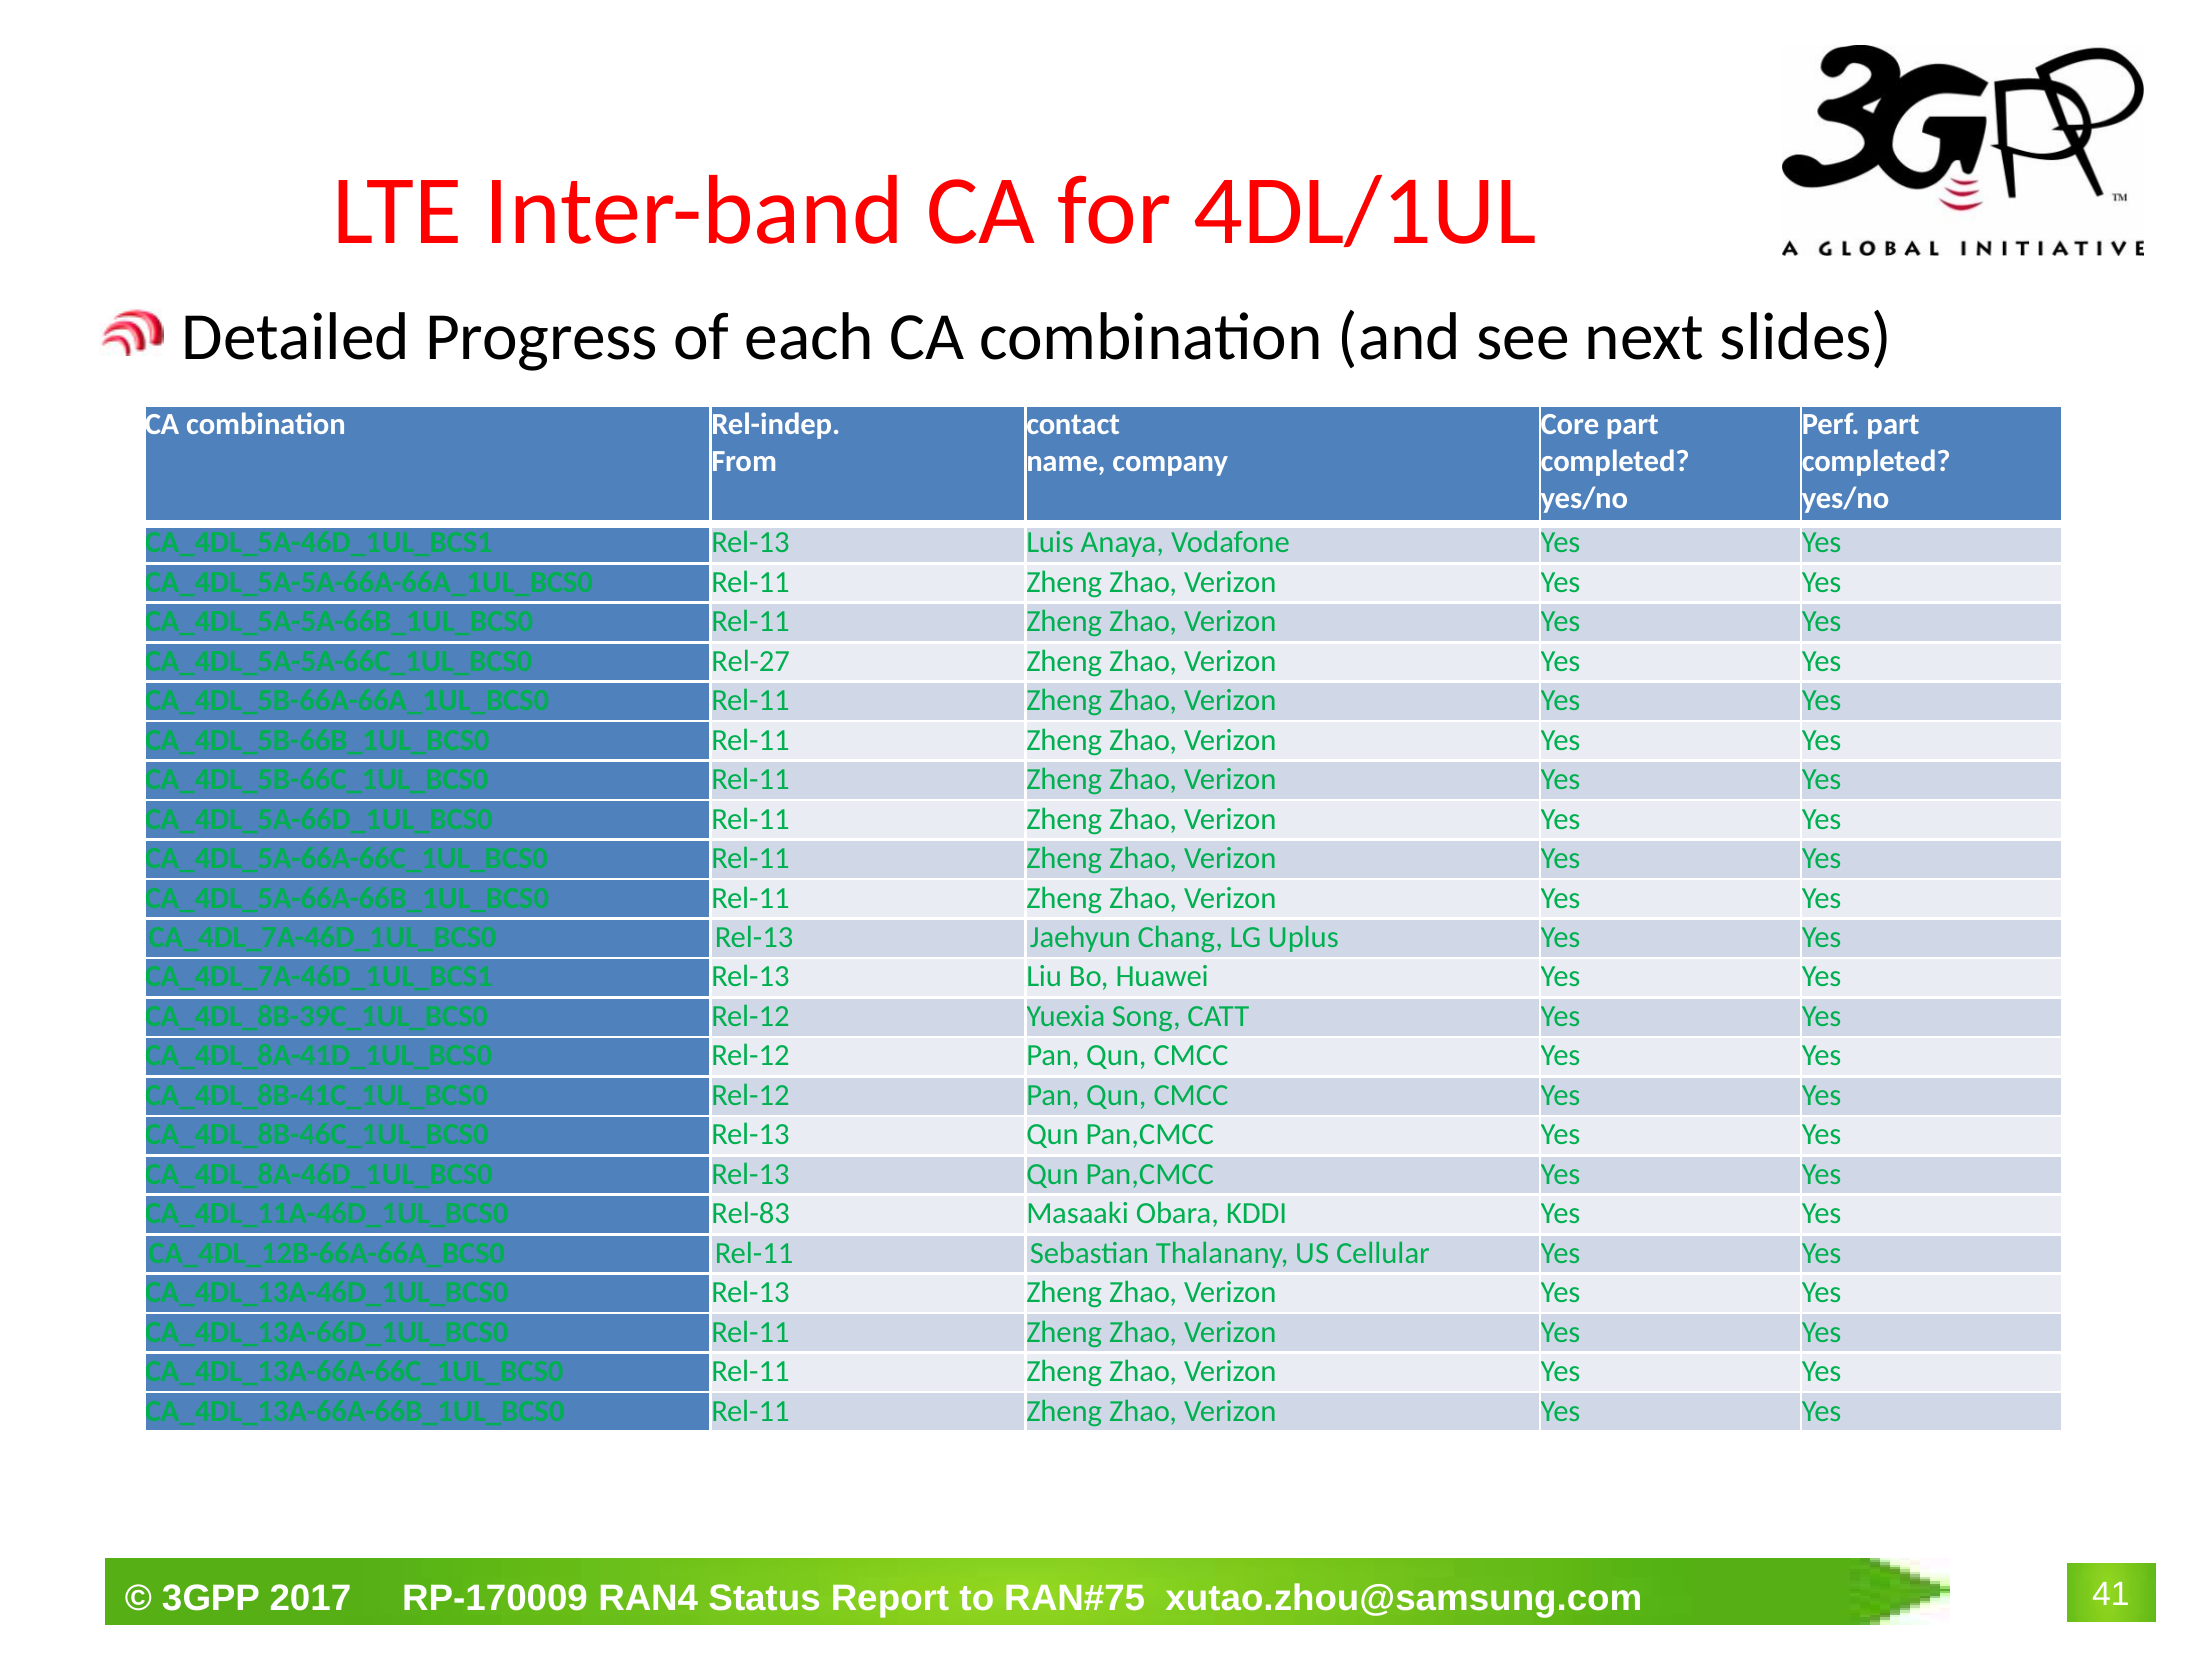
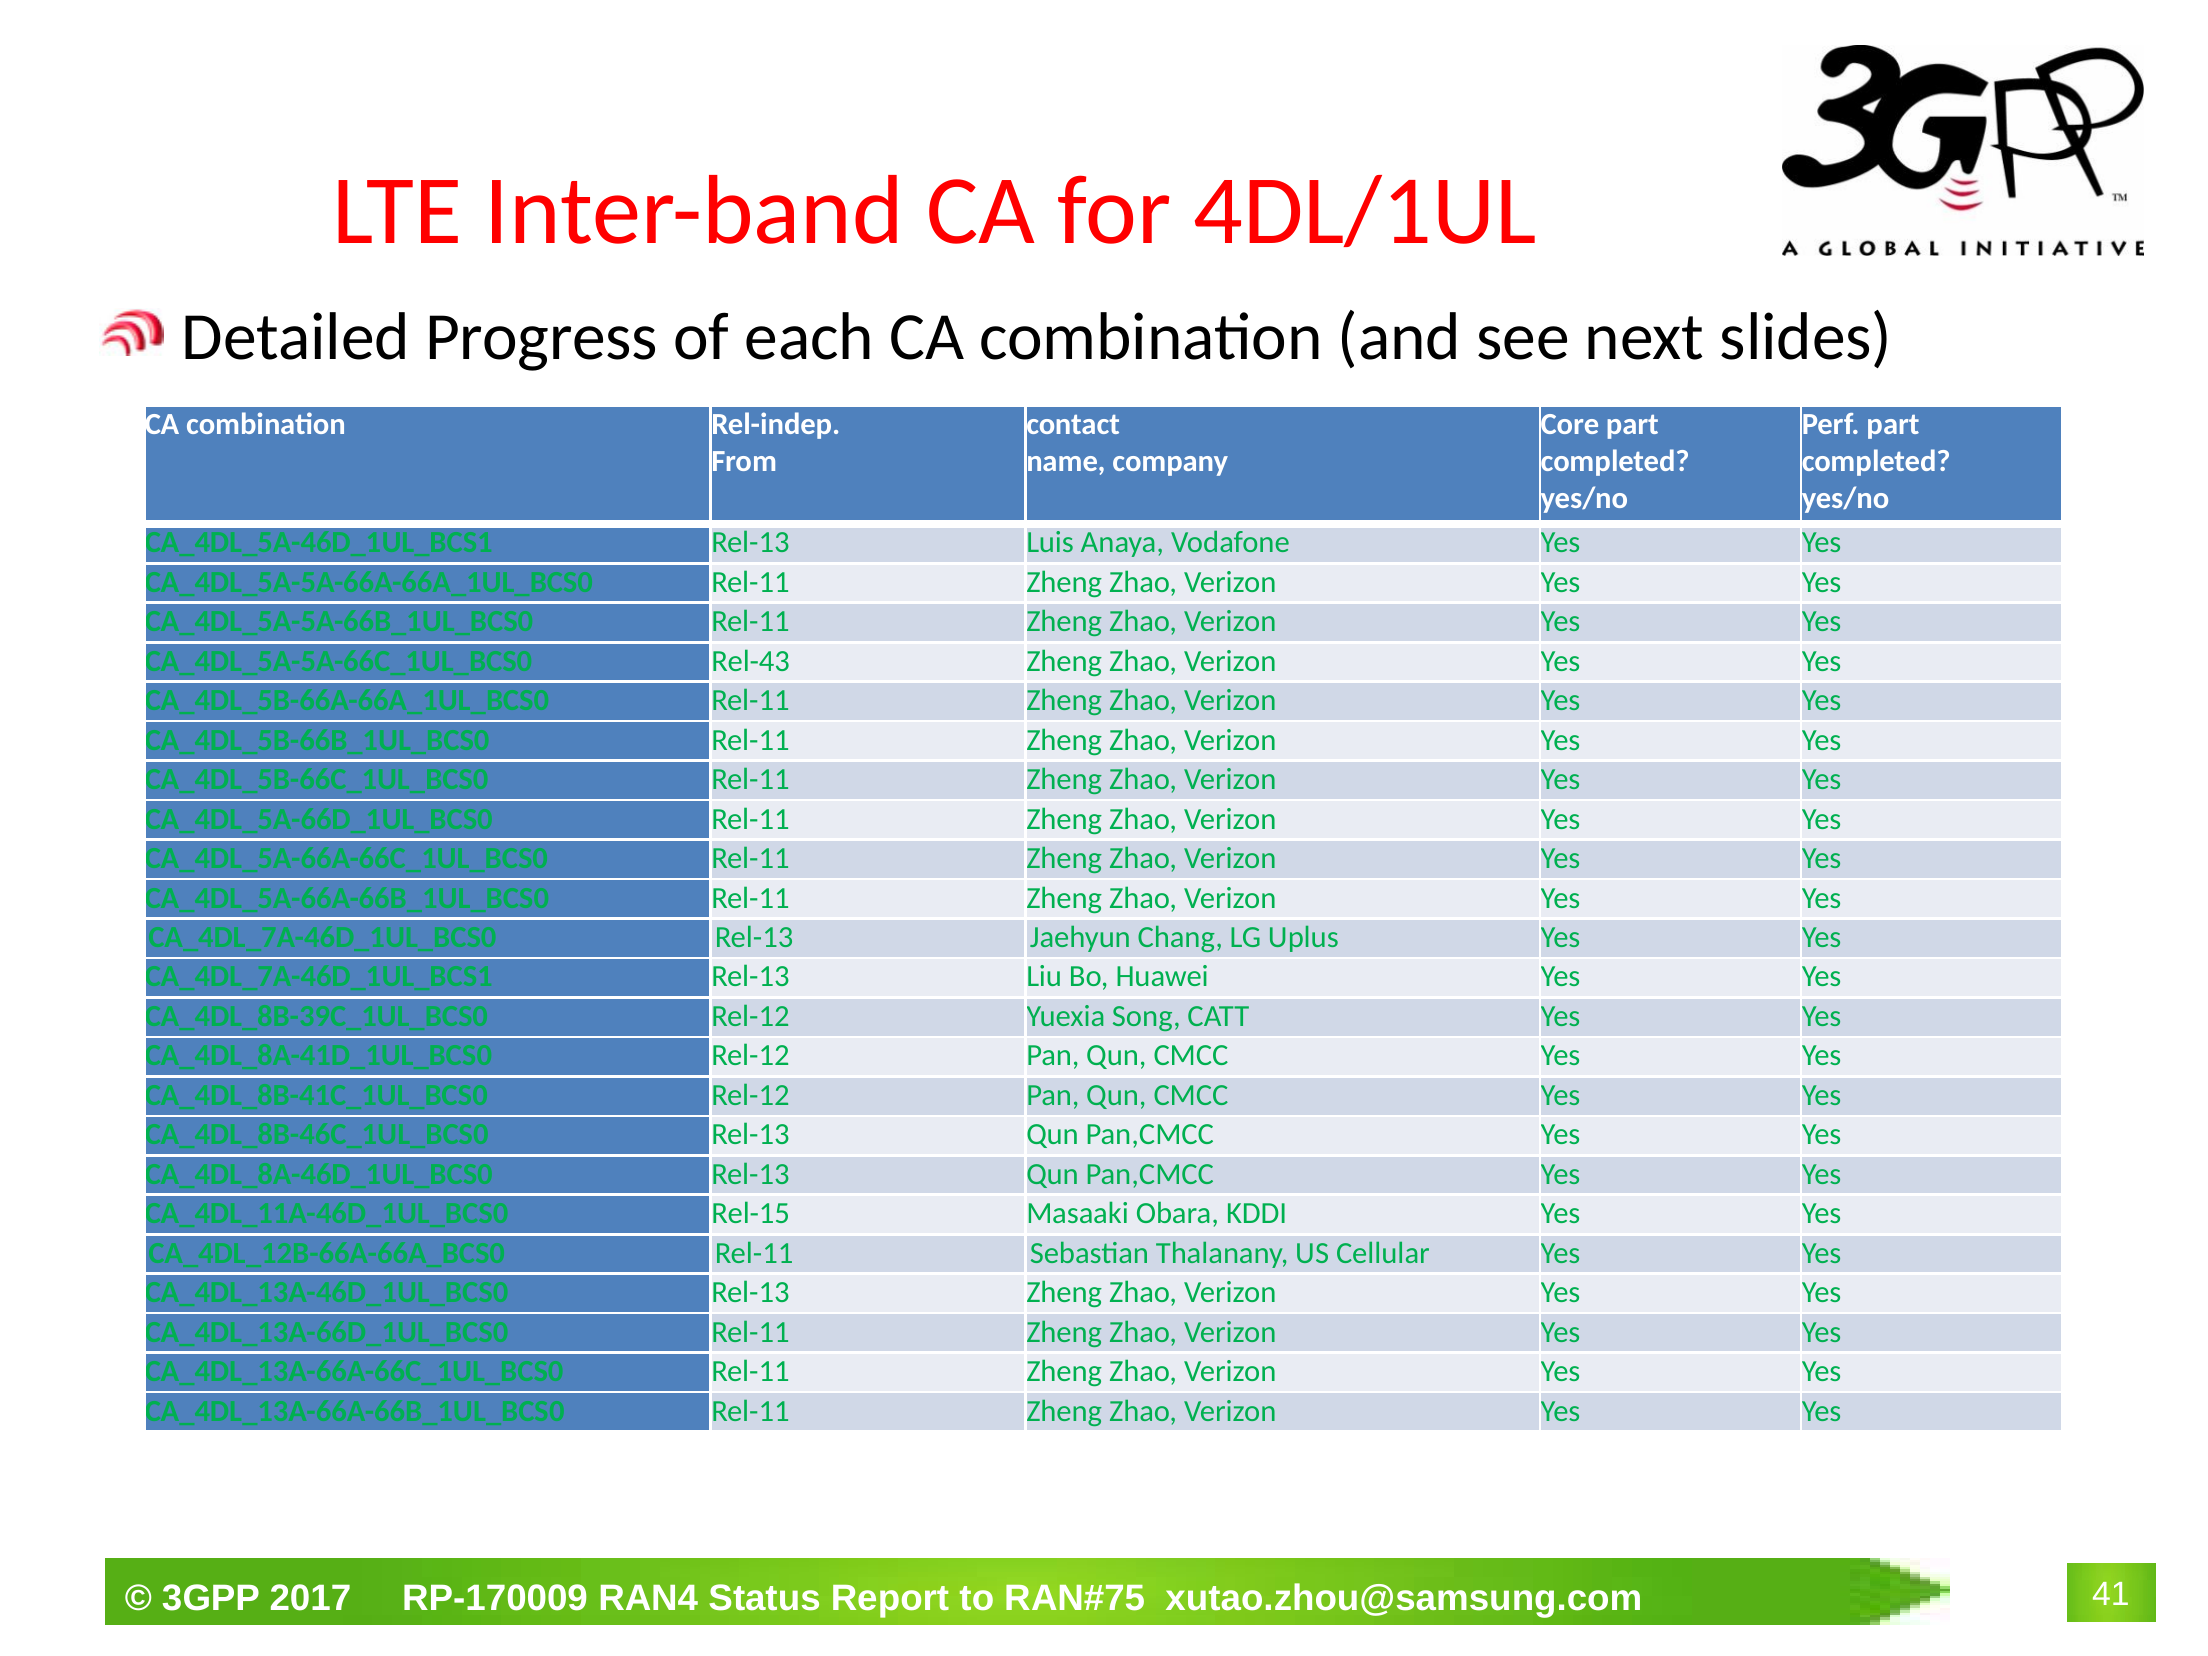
Rel-27: Rel-27 -> Rel-43 (751, 661)
Rel-83: Rel-83 -> Rel-15 (751, 1214)
